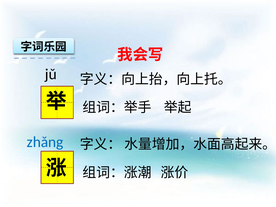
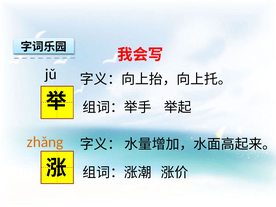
zhǎng colour: blue -> orange (45, 142)
